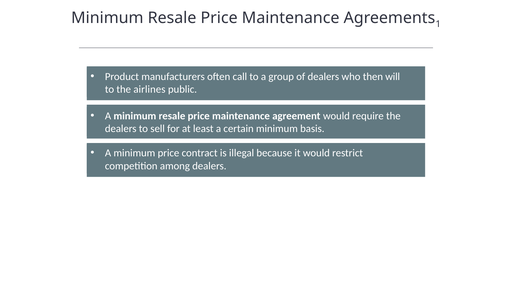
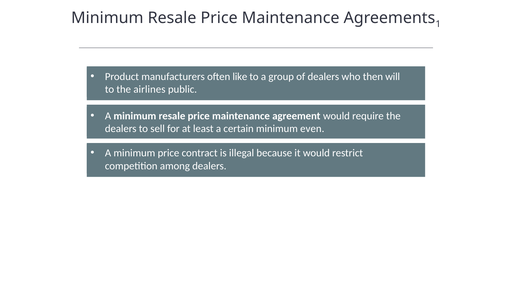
call: call -> like (240, 77)
basis: basis -> even (312, 129)
